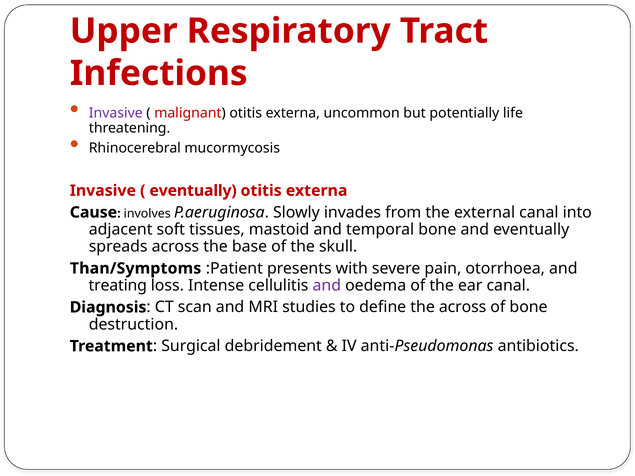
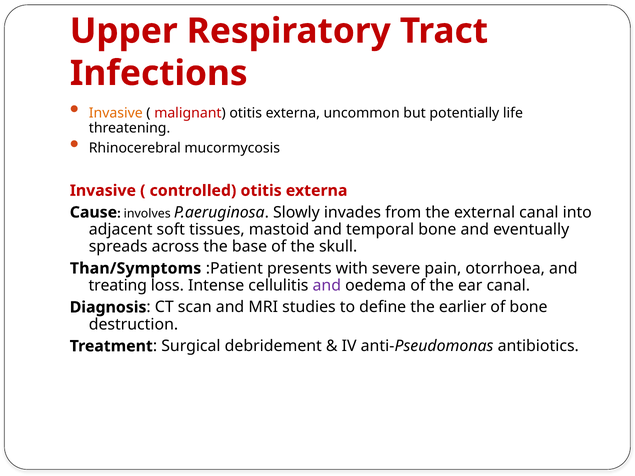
Invasive colour: purple -> orange (116, 113)
eventually: eventually -> controlled (193, 191)
the across: across -> earlier (463, 307)
